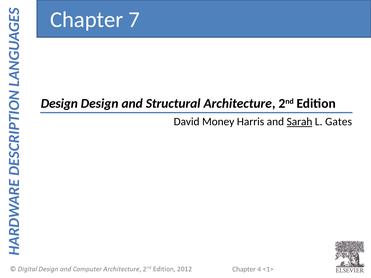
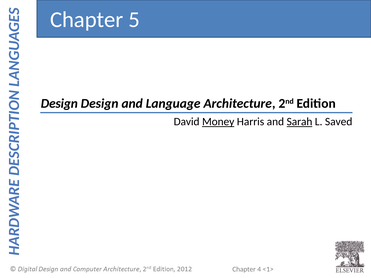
7: 7 -> 5 (134, 20)
Structural: Structural -> Language (173, 104)
Money underline: none -> present (218, 122)
Gates: Gates -> Saved (339, 122)
